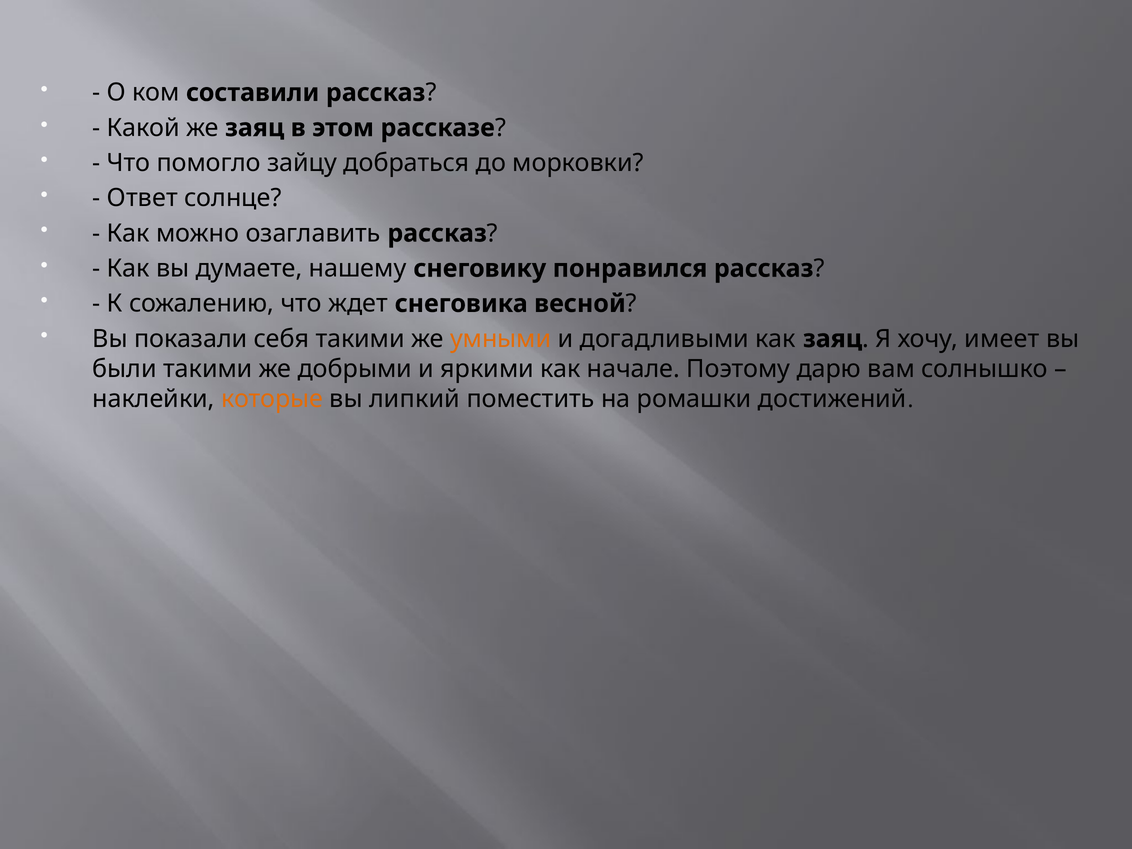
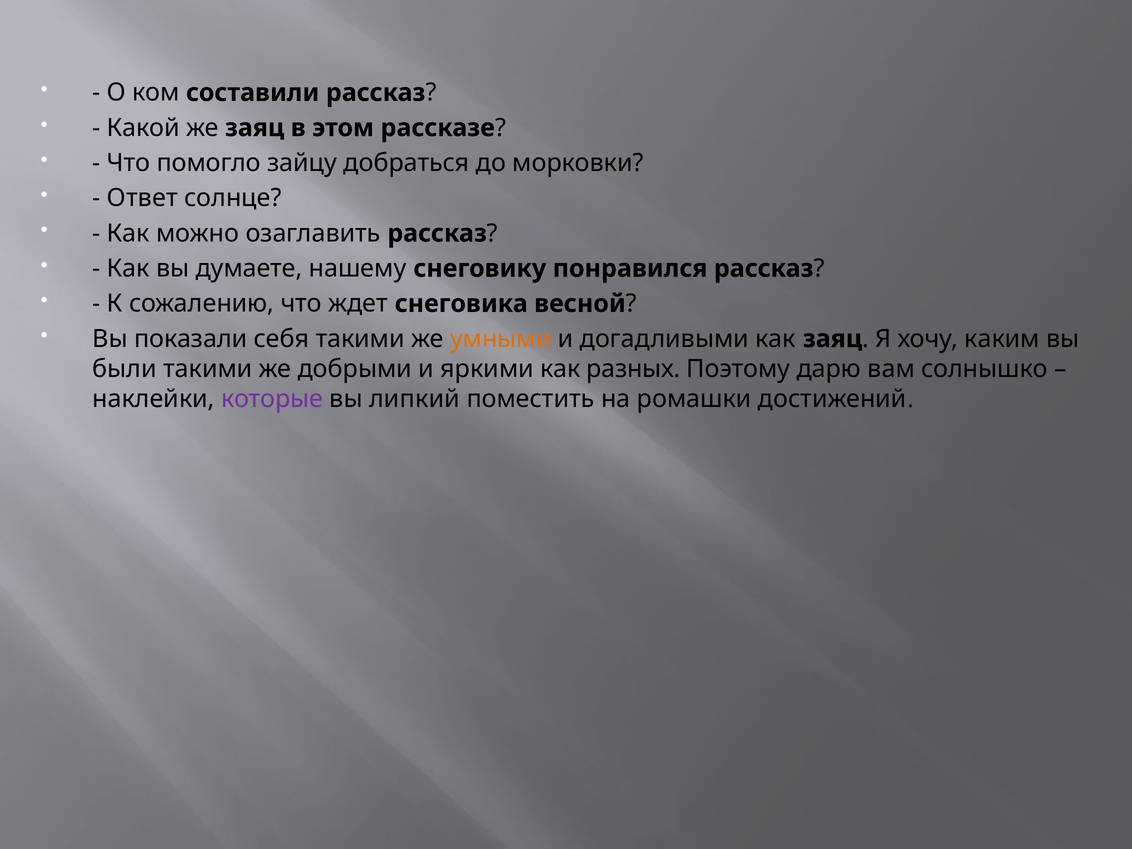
имеет: имеет -> каким (1002, 339)
начале: начале -> разных (633, 369)
которые colour: orange -> purple (272, 399)
